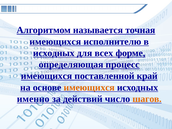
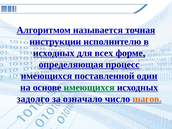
имеющихся: имеющихся -> инструкции (55, 42)
край: край -> один (147, 76)
имеющихся colour: orange -> green (89, 87)
именно: именно -> задолго (33, 99)
действий: действий -> означало (83, 99)
